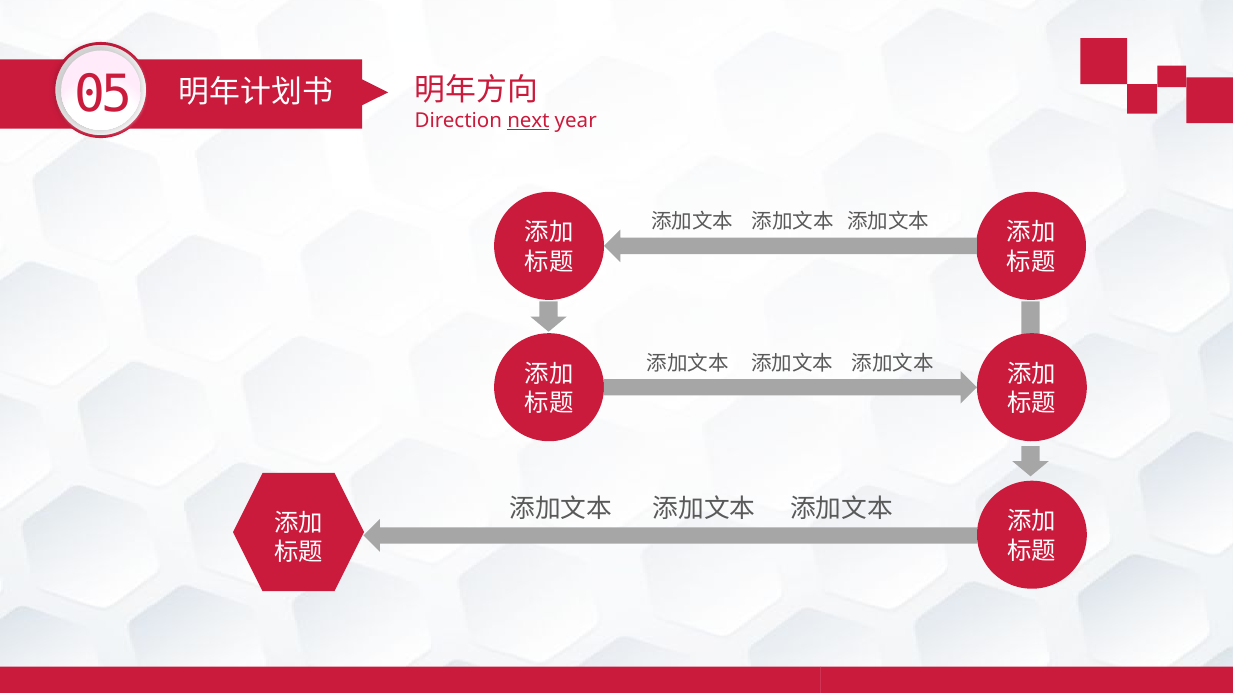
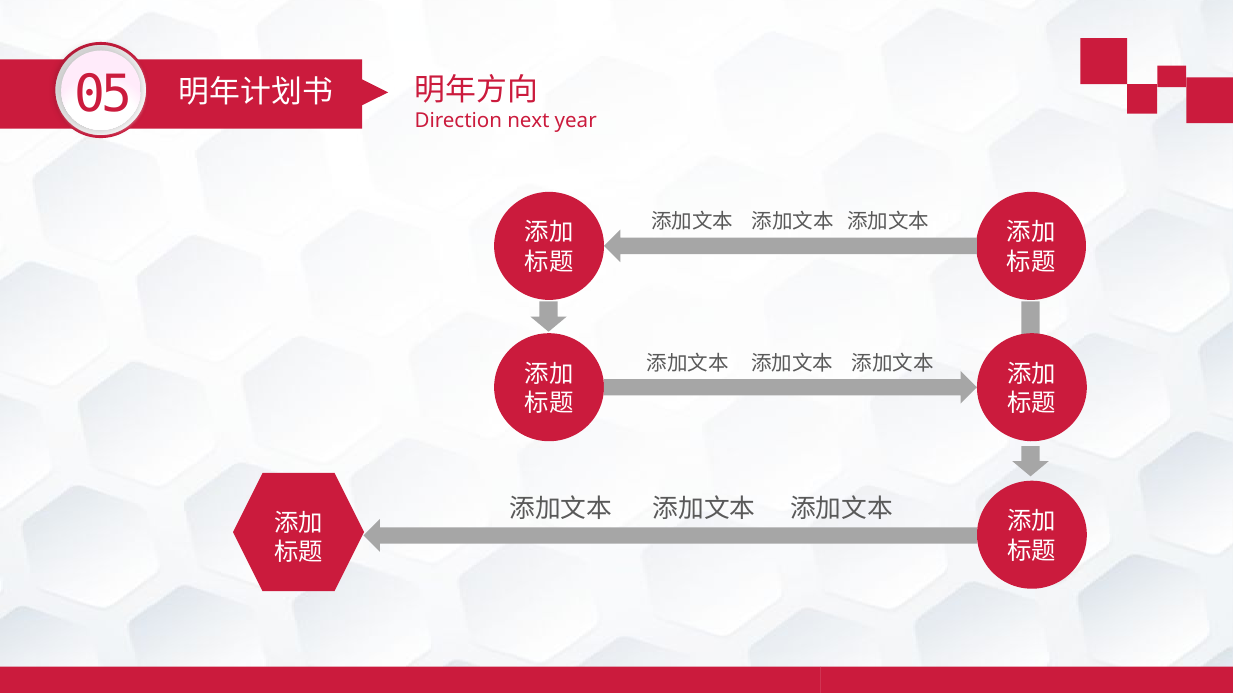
next underline: present -> none (528, 120)
